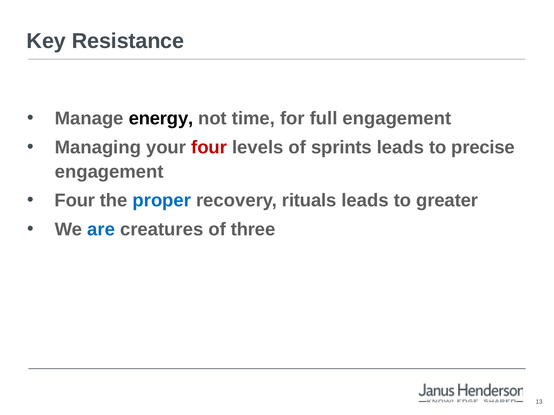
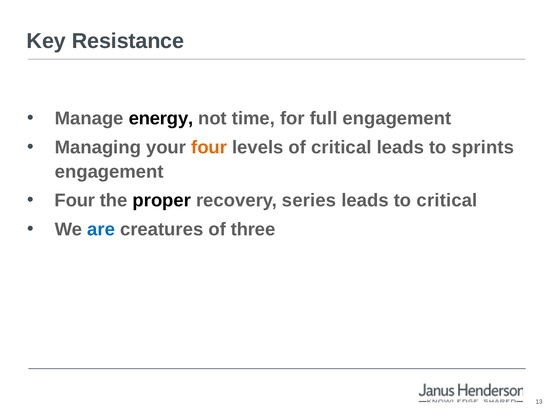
four colour: red -> orange (209, 147)
of sprints: sprints -> critical (341, 147)
precise: precise -> sprints (483, 147)
proper colour: blue -> black (162, 201)
rituals: rituals -> series (309, 201)
to greater: greater -> critical (447, 201)
